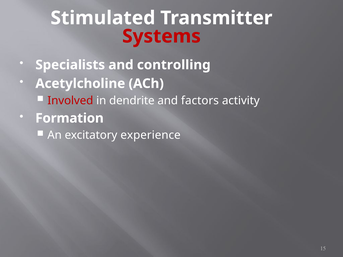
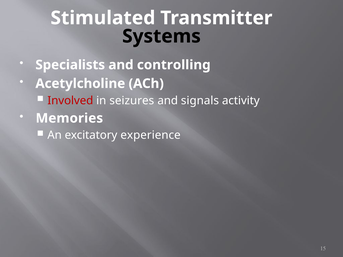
Systems colour: red -> black (161, 36)
dendrite: dendrite -> seizures (132, 101)
factors: factors -> signals (200, 101)
Formation: Formation -> Memories (69, 118)
